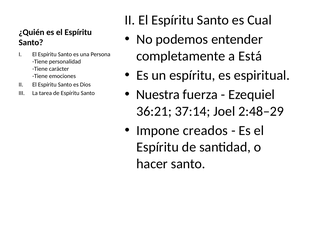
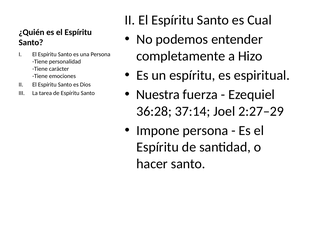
Está: Está -> Hizo (250, 56)
36:21: 36:21 -> 36:28 (154, 111)
2:48–29: 2:48–29 -> 2:27–29 (261, 111)
Impone creados: creados -> persona (205, 131)
